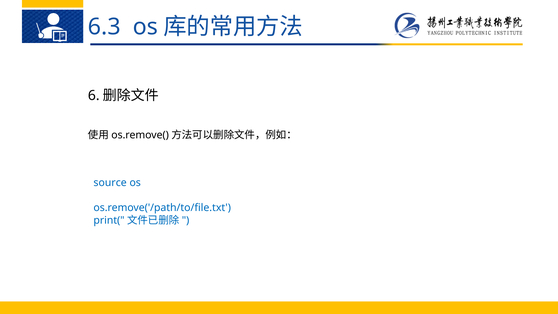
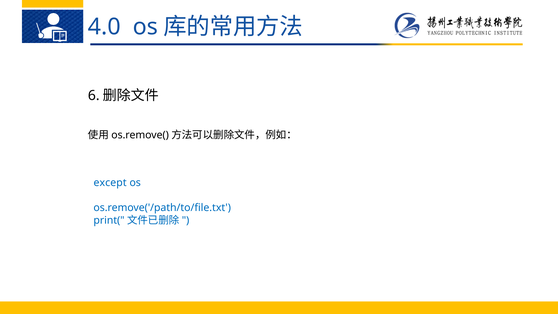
6.3: 6.3 -> 4.0 (104, 27)
source: source -> except (110, 183)
